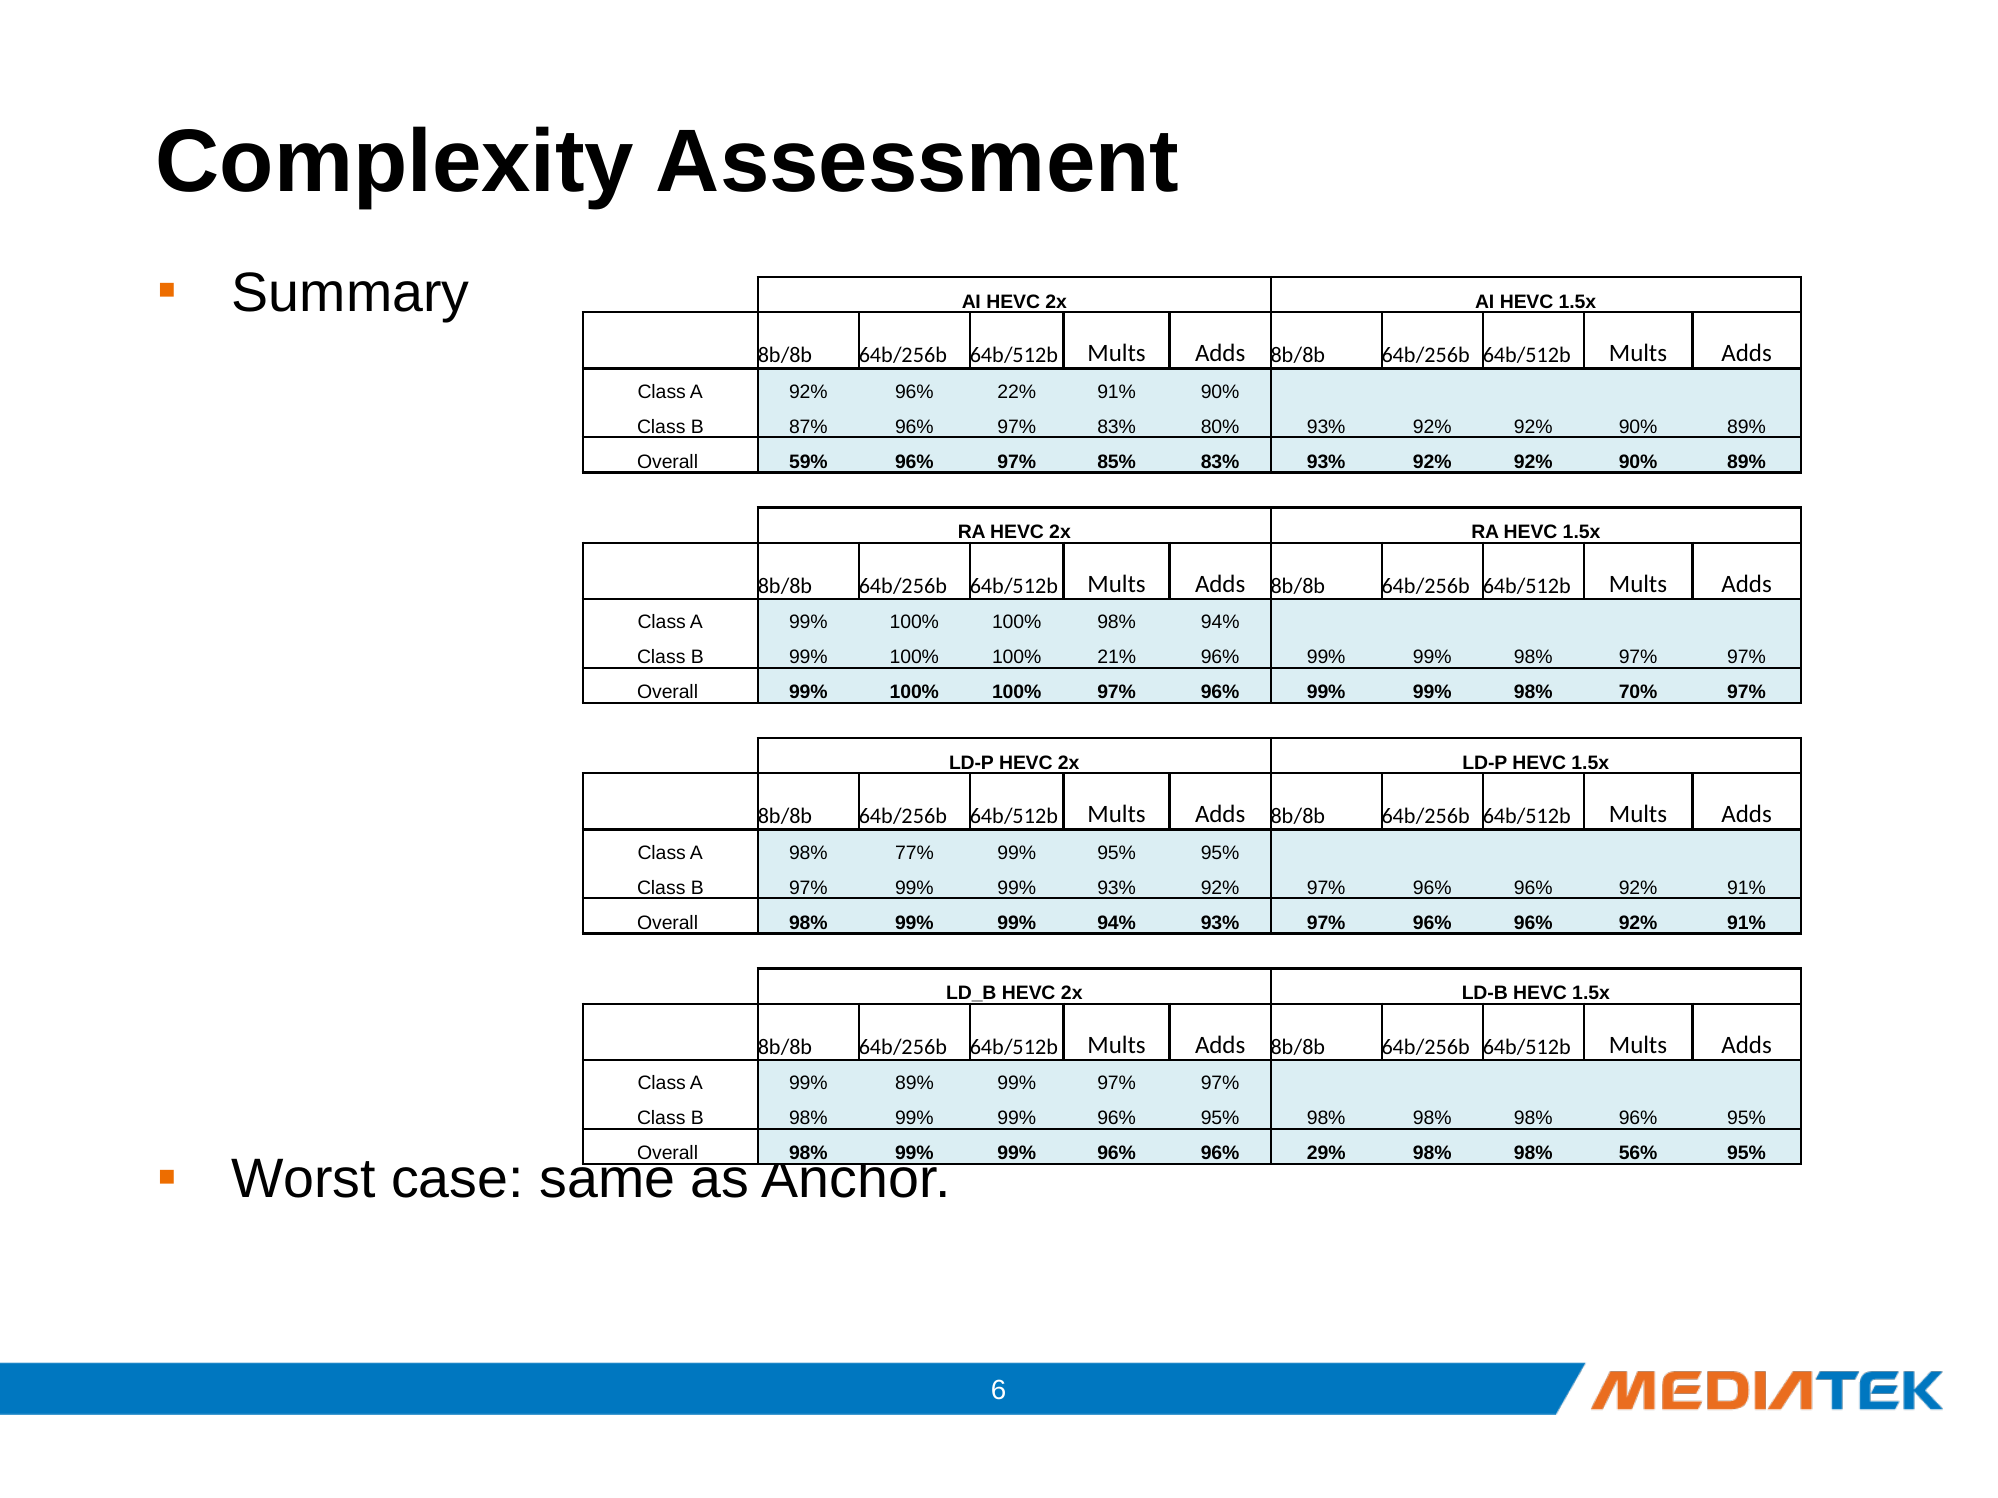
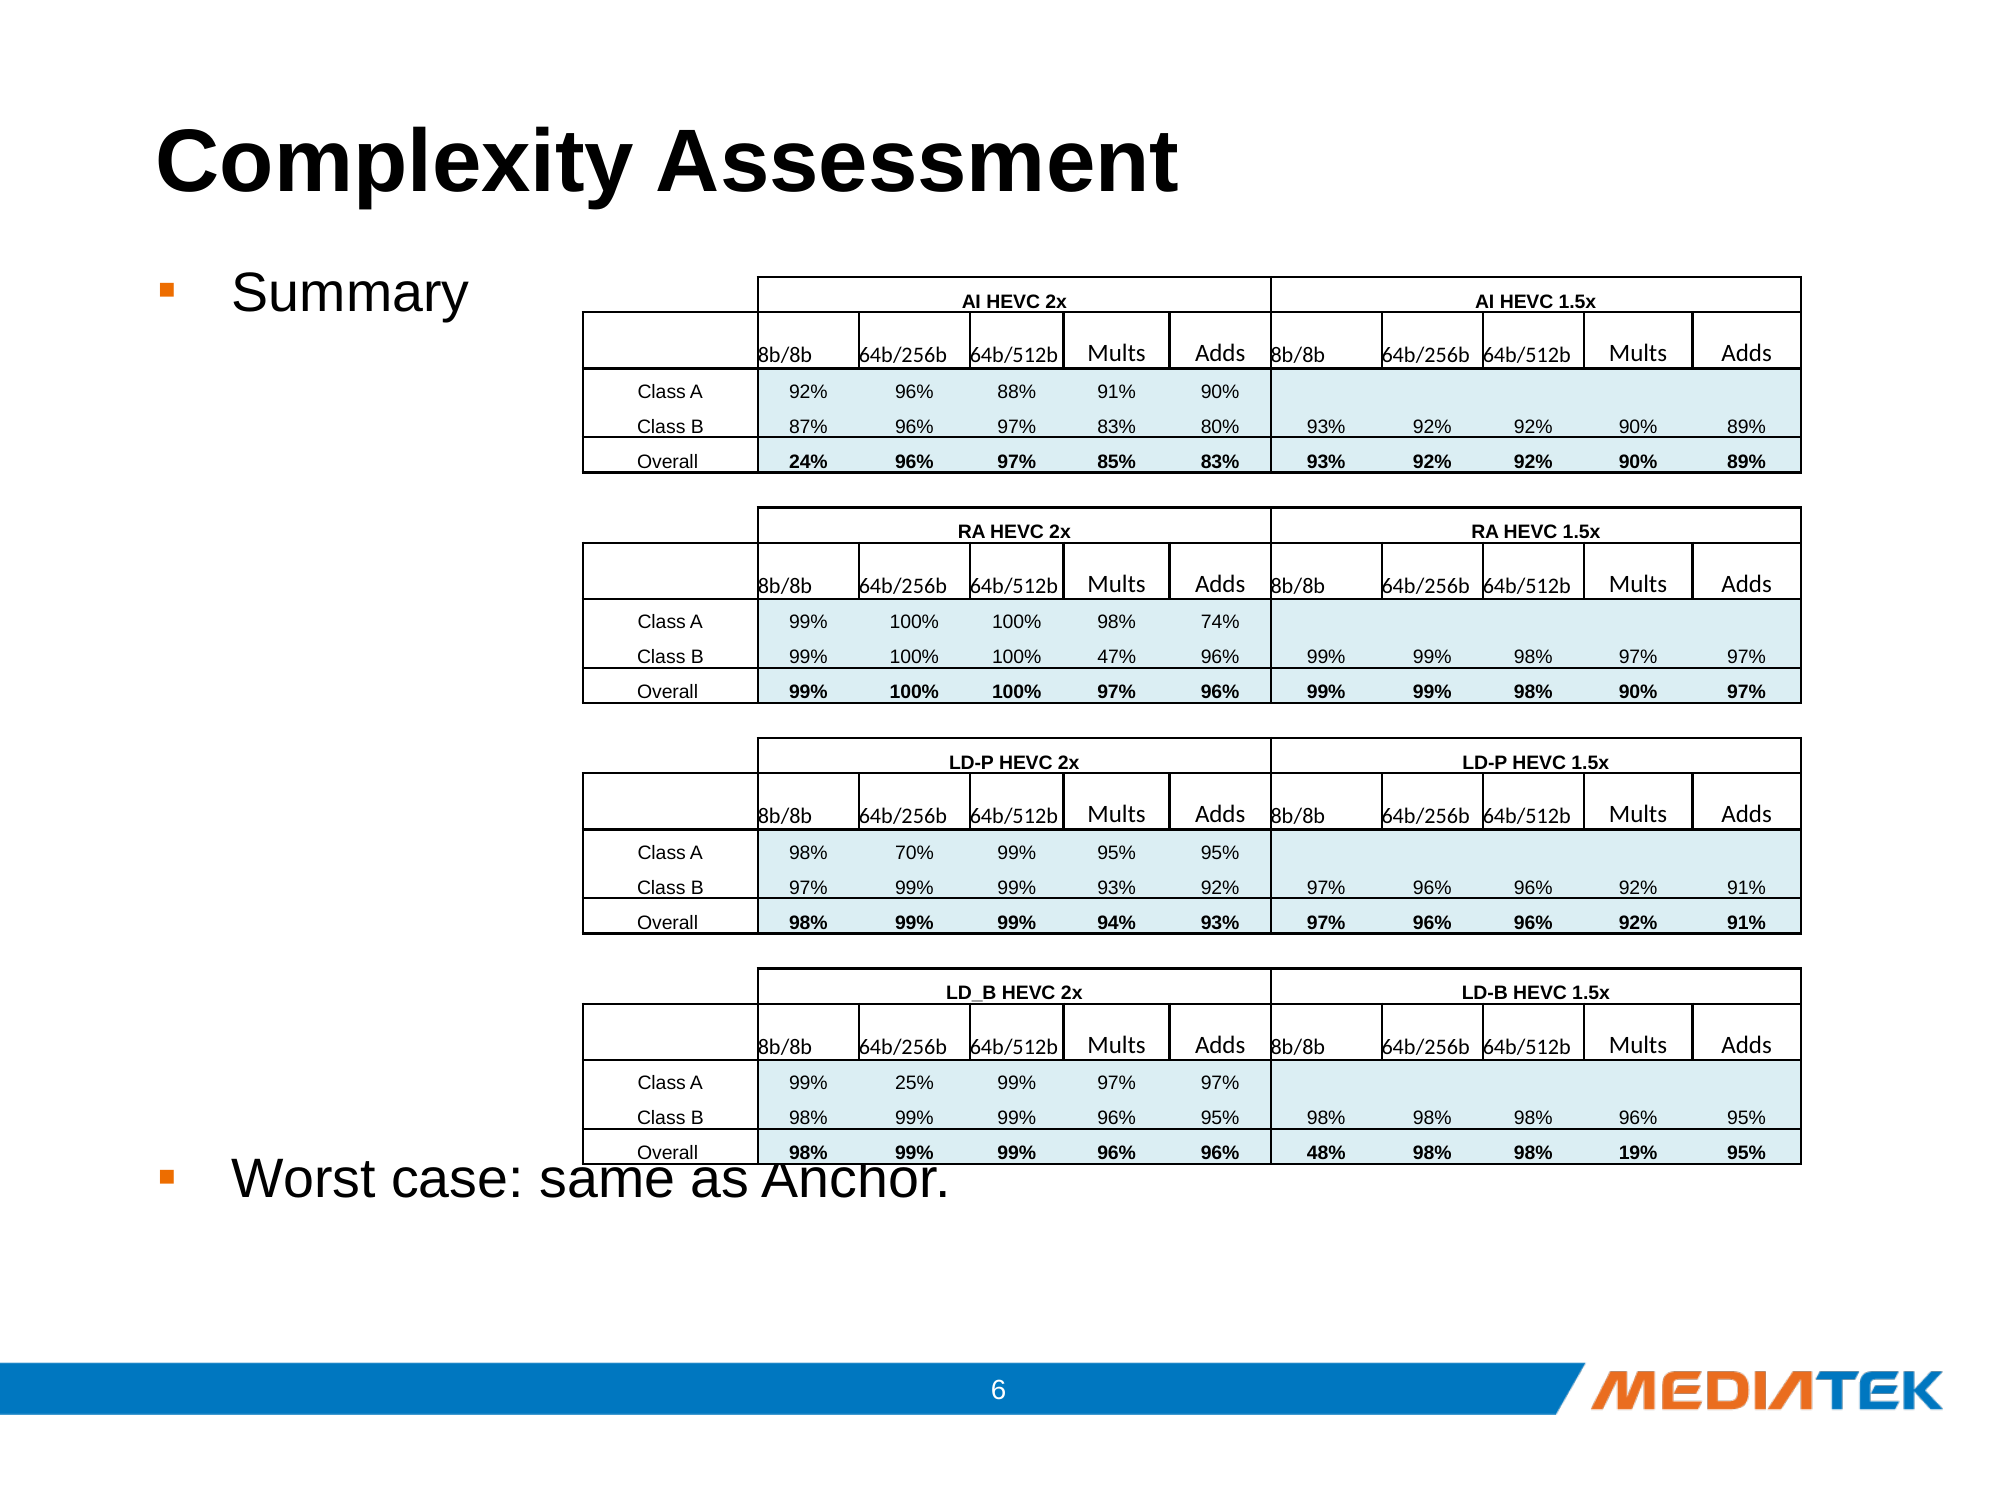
22%: 22% -> 88% (1017, 392)
59%: 59% -> 24% (808, 462)
98% 94%: 94% -> 74% (1220, 622)
21%: 21% -> 47% (1117, 658)
98% 70%: 70% -> 90% (1638, 693)
77%: 77% -> 70% (914, 853)
99% 89%: 89% -> 25% (914, 1084)
29%: 29% -> 48% (1326, 1154)
56%: 56% -> 19% (1638, 1154)
